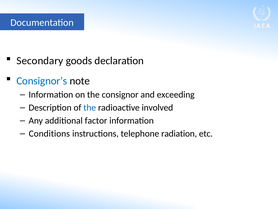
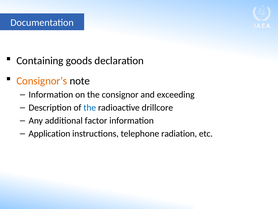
Secondary: Secondary -> Containing (40, 61)
Consignor’s colour: blue -> orange (42, 81)
involved: involved -> drillcore (157, 107)
Conditions: Conditions -> Application (49, 133)
